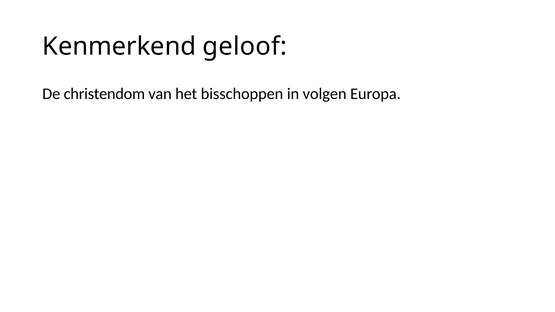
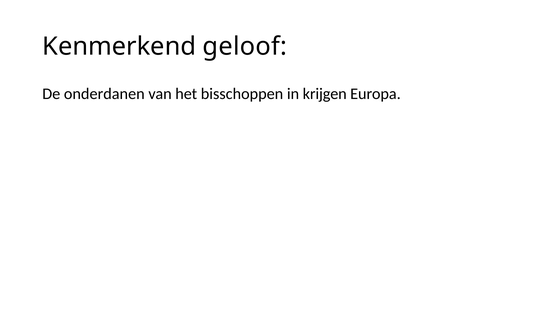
christendom: christendom -> onderdanen (104, 94)
volgen: volgen -> krijgen (325, 94)
